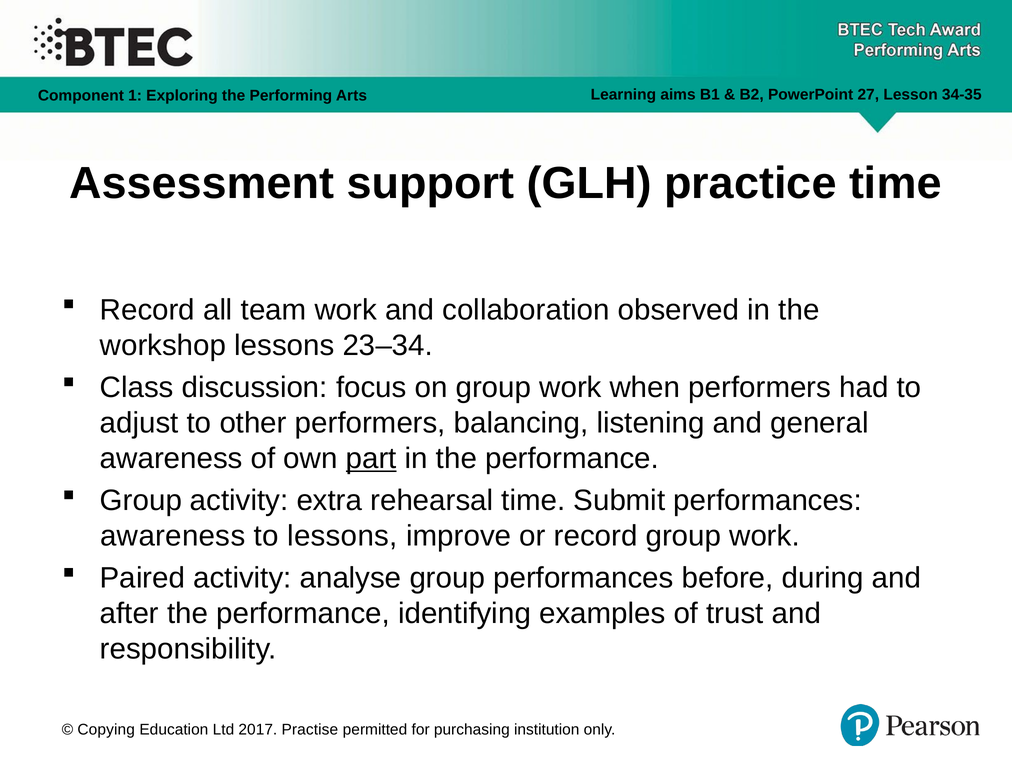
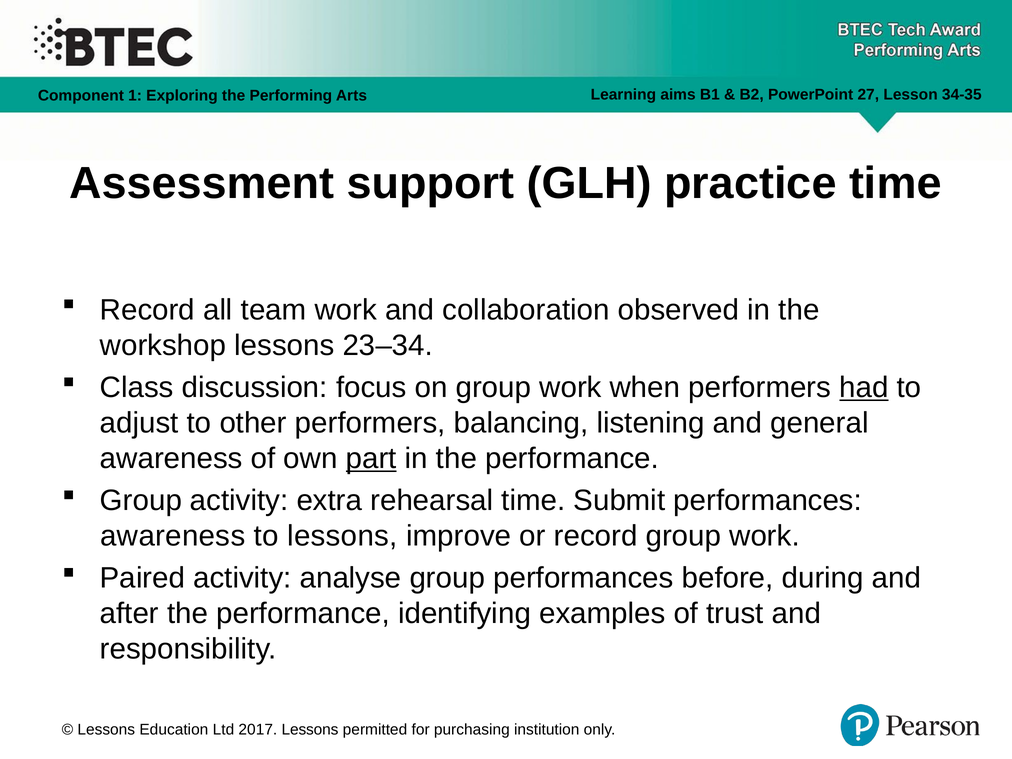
had underline: none -> present (864, 388)
Copying: Copying -> Lessons (106, 730)
2017 Practise: Practise -> Lessons (310, 730)
